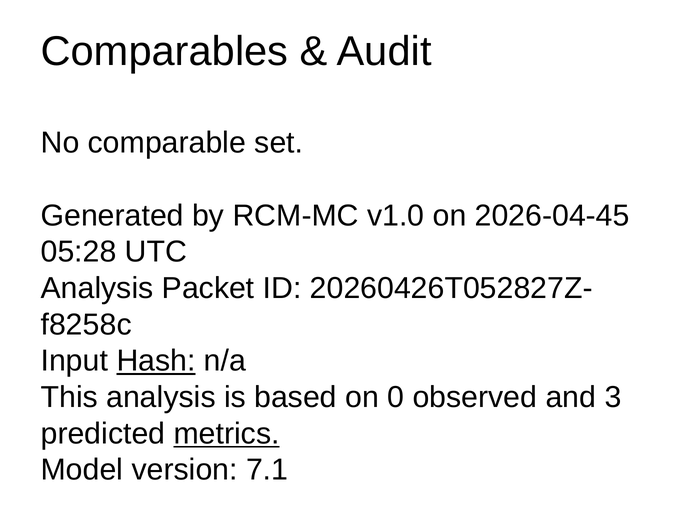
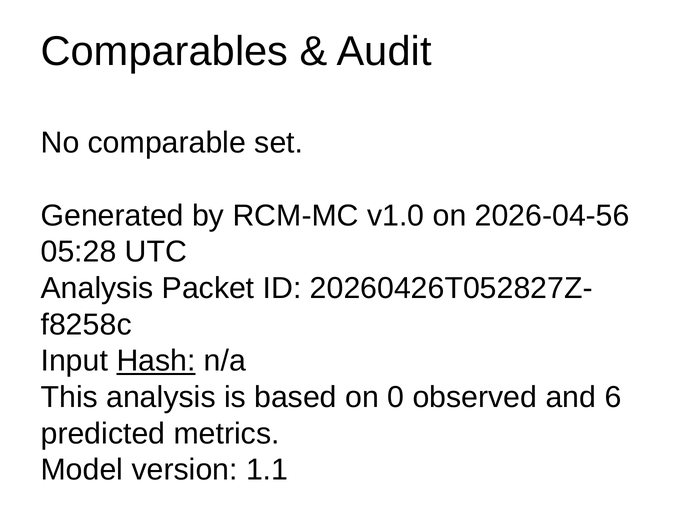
2026-04-45: 2026-04-45 -> 2026-04-56 (552, 215)
3: 3 -> 6 (613, 397)
metrics underline: present -> none (227, 433)
7.1: 7.1 -> 1.1 (267, 470)
